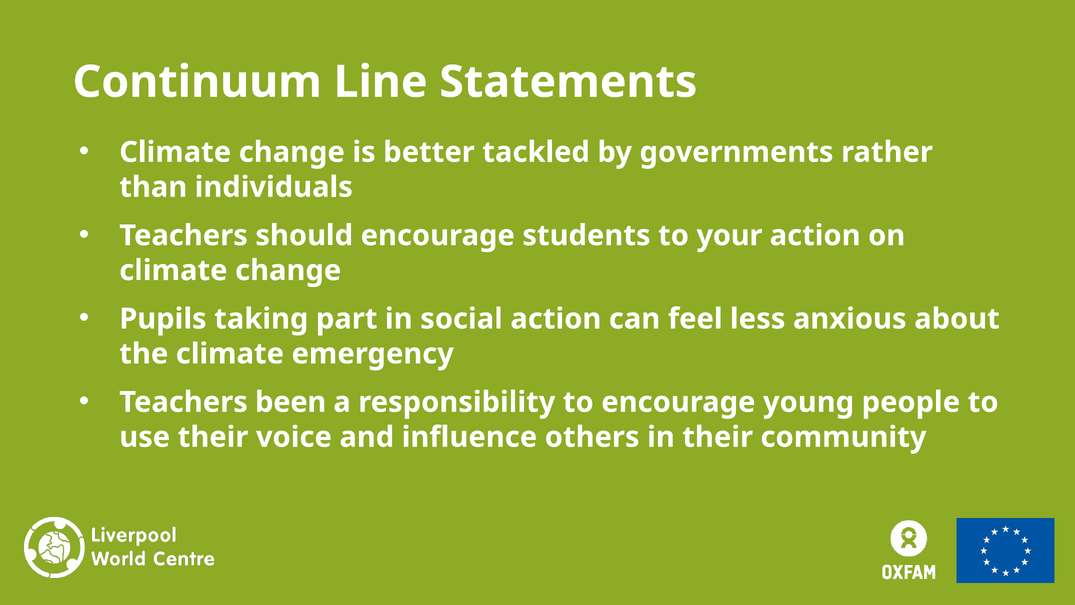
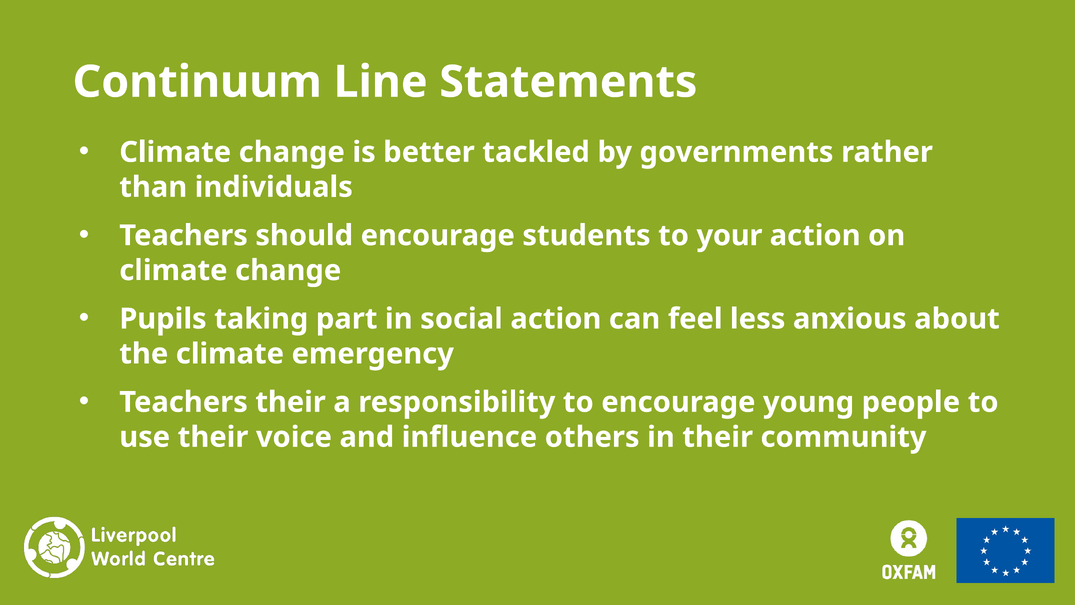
Teachers been: been -> their (291, 402)
